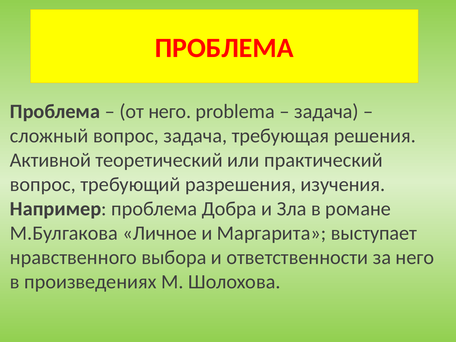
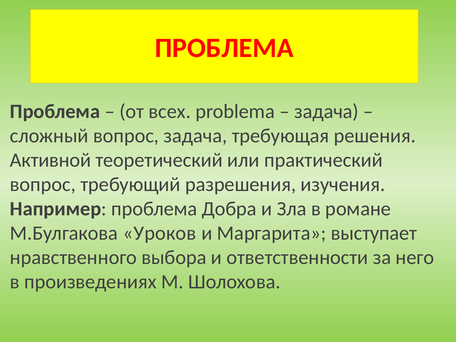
от него: него -> всех (170, 111)
Личное: Личное -> Уроков (160, 233)
